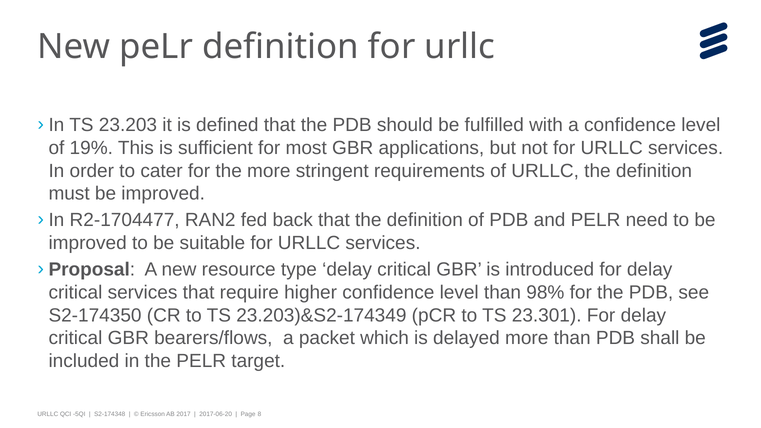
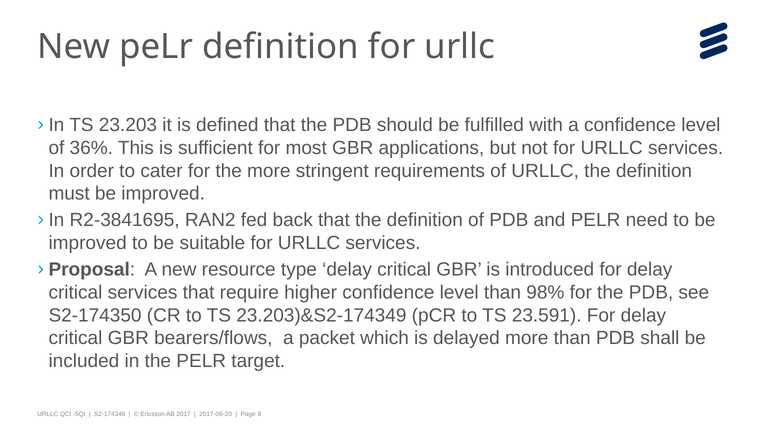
19%: 19% -> 36% (91, 148)
R2-1704477: R2-1704477 -> R2-3841695 (125, 220)
23.301: 23.301 -> 23.591 (547, 315)
